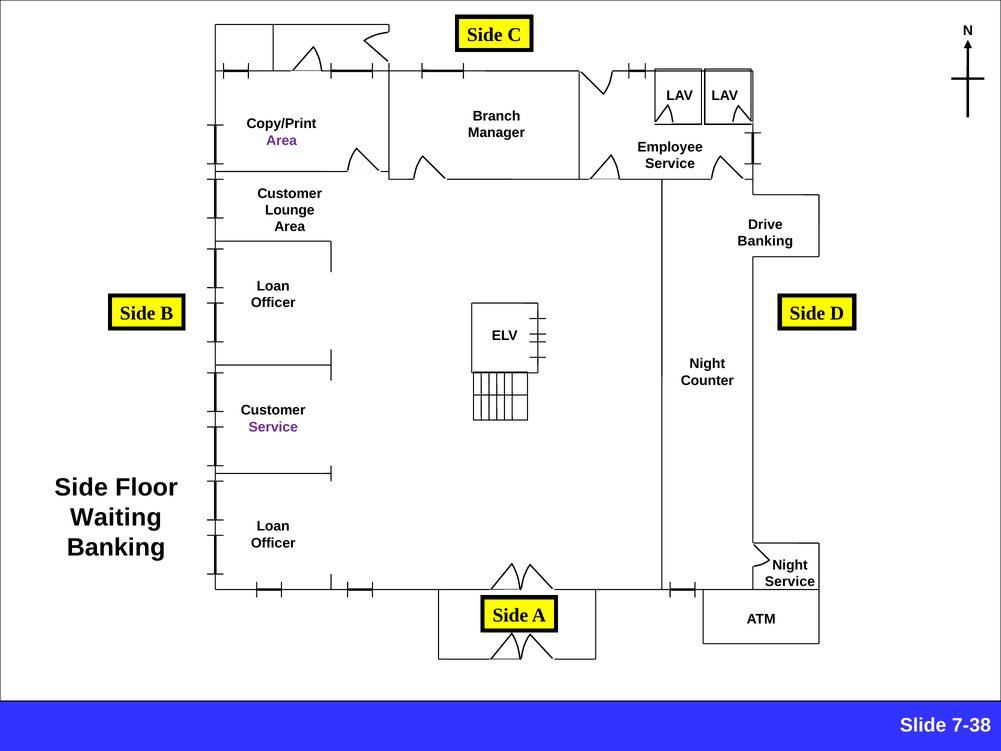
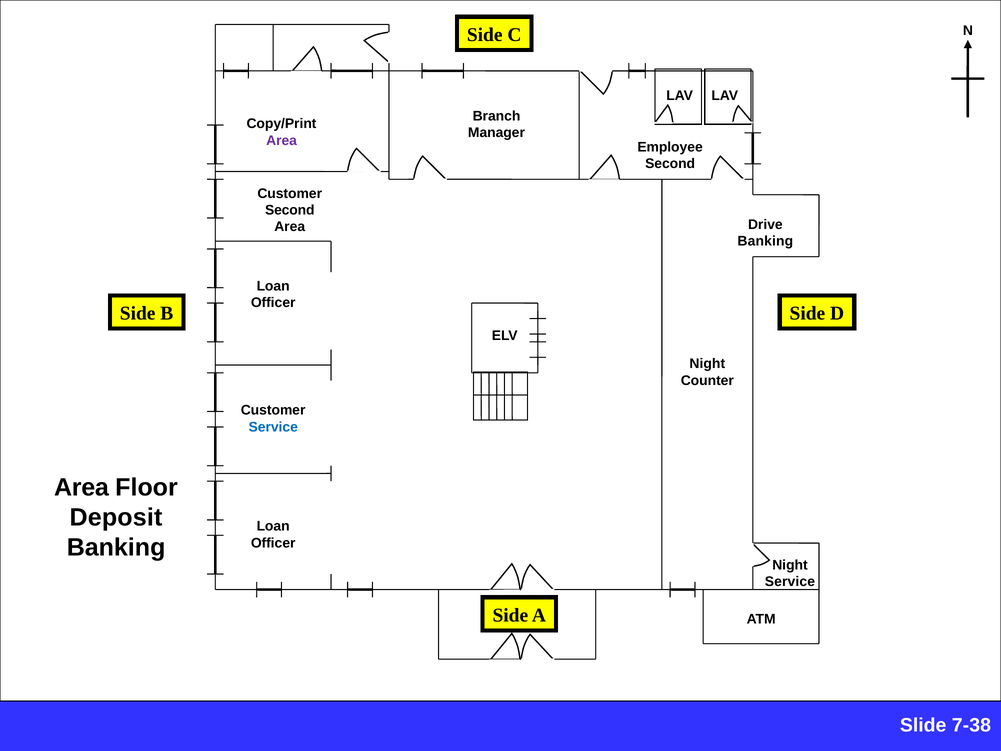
Service: Service -> Second (670, 164)
Lounge: Lounge -> Second (290, 210)
Service colour: purple -> blue (273, 427)
Side: Side -> Area (81, 487)
Waiting: Waiting -> Deposit (116, 517)
